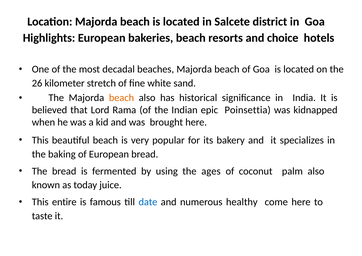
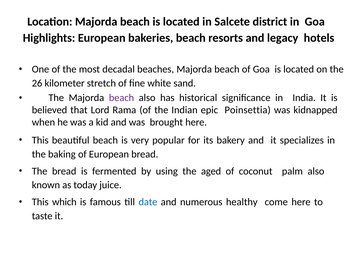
choice: choice -> legacy (283, 38)
beach colour: orange -> purple (121, 98)
ages: ages -> aged (211, 171)
entire: entire -> which (64, 202)
